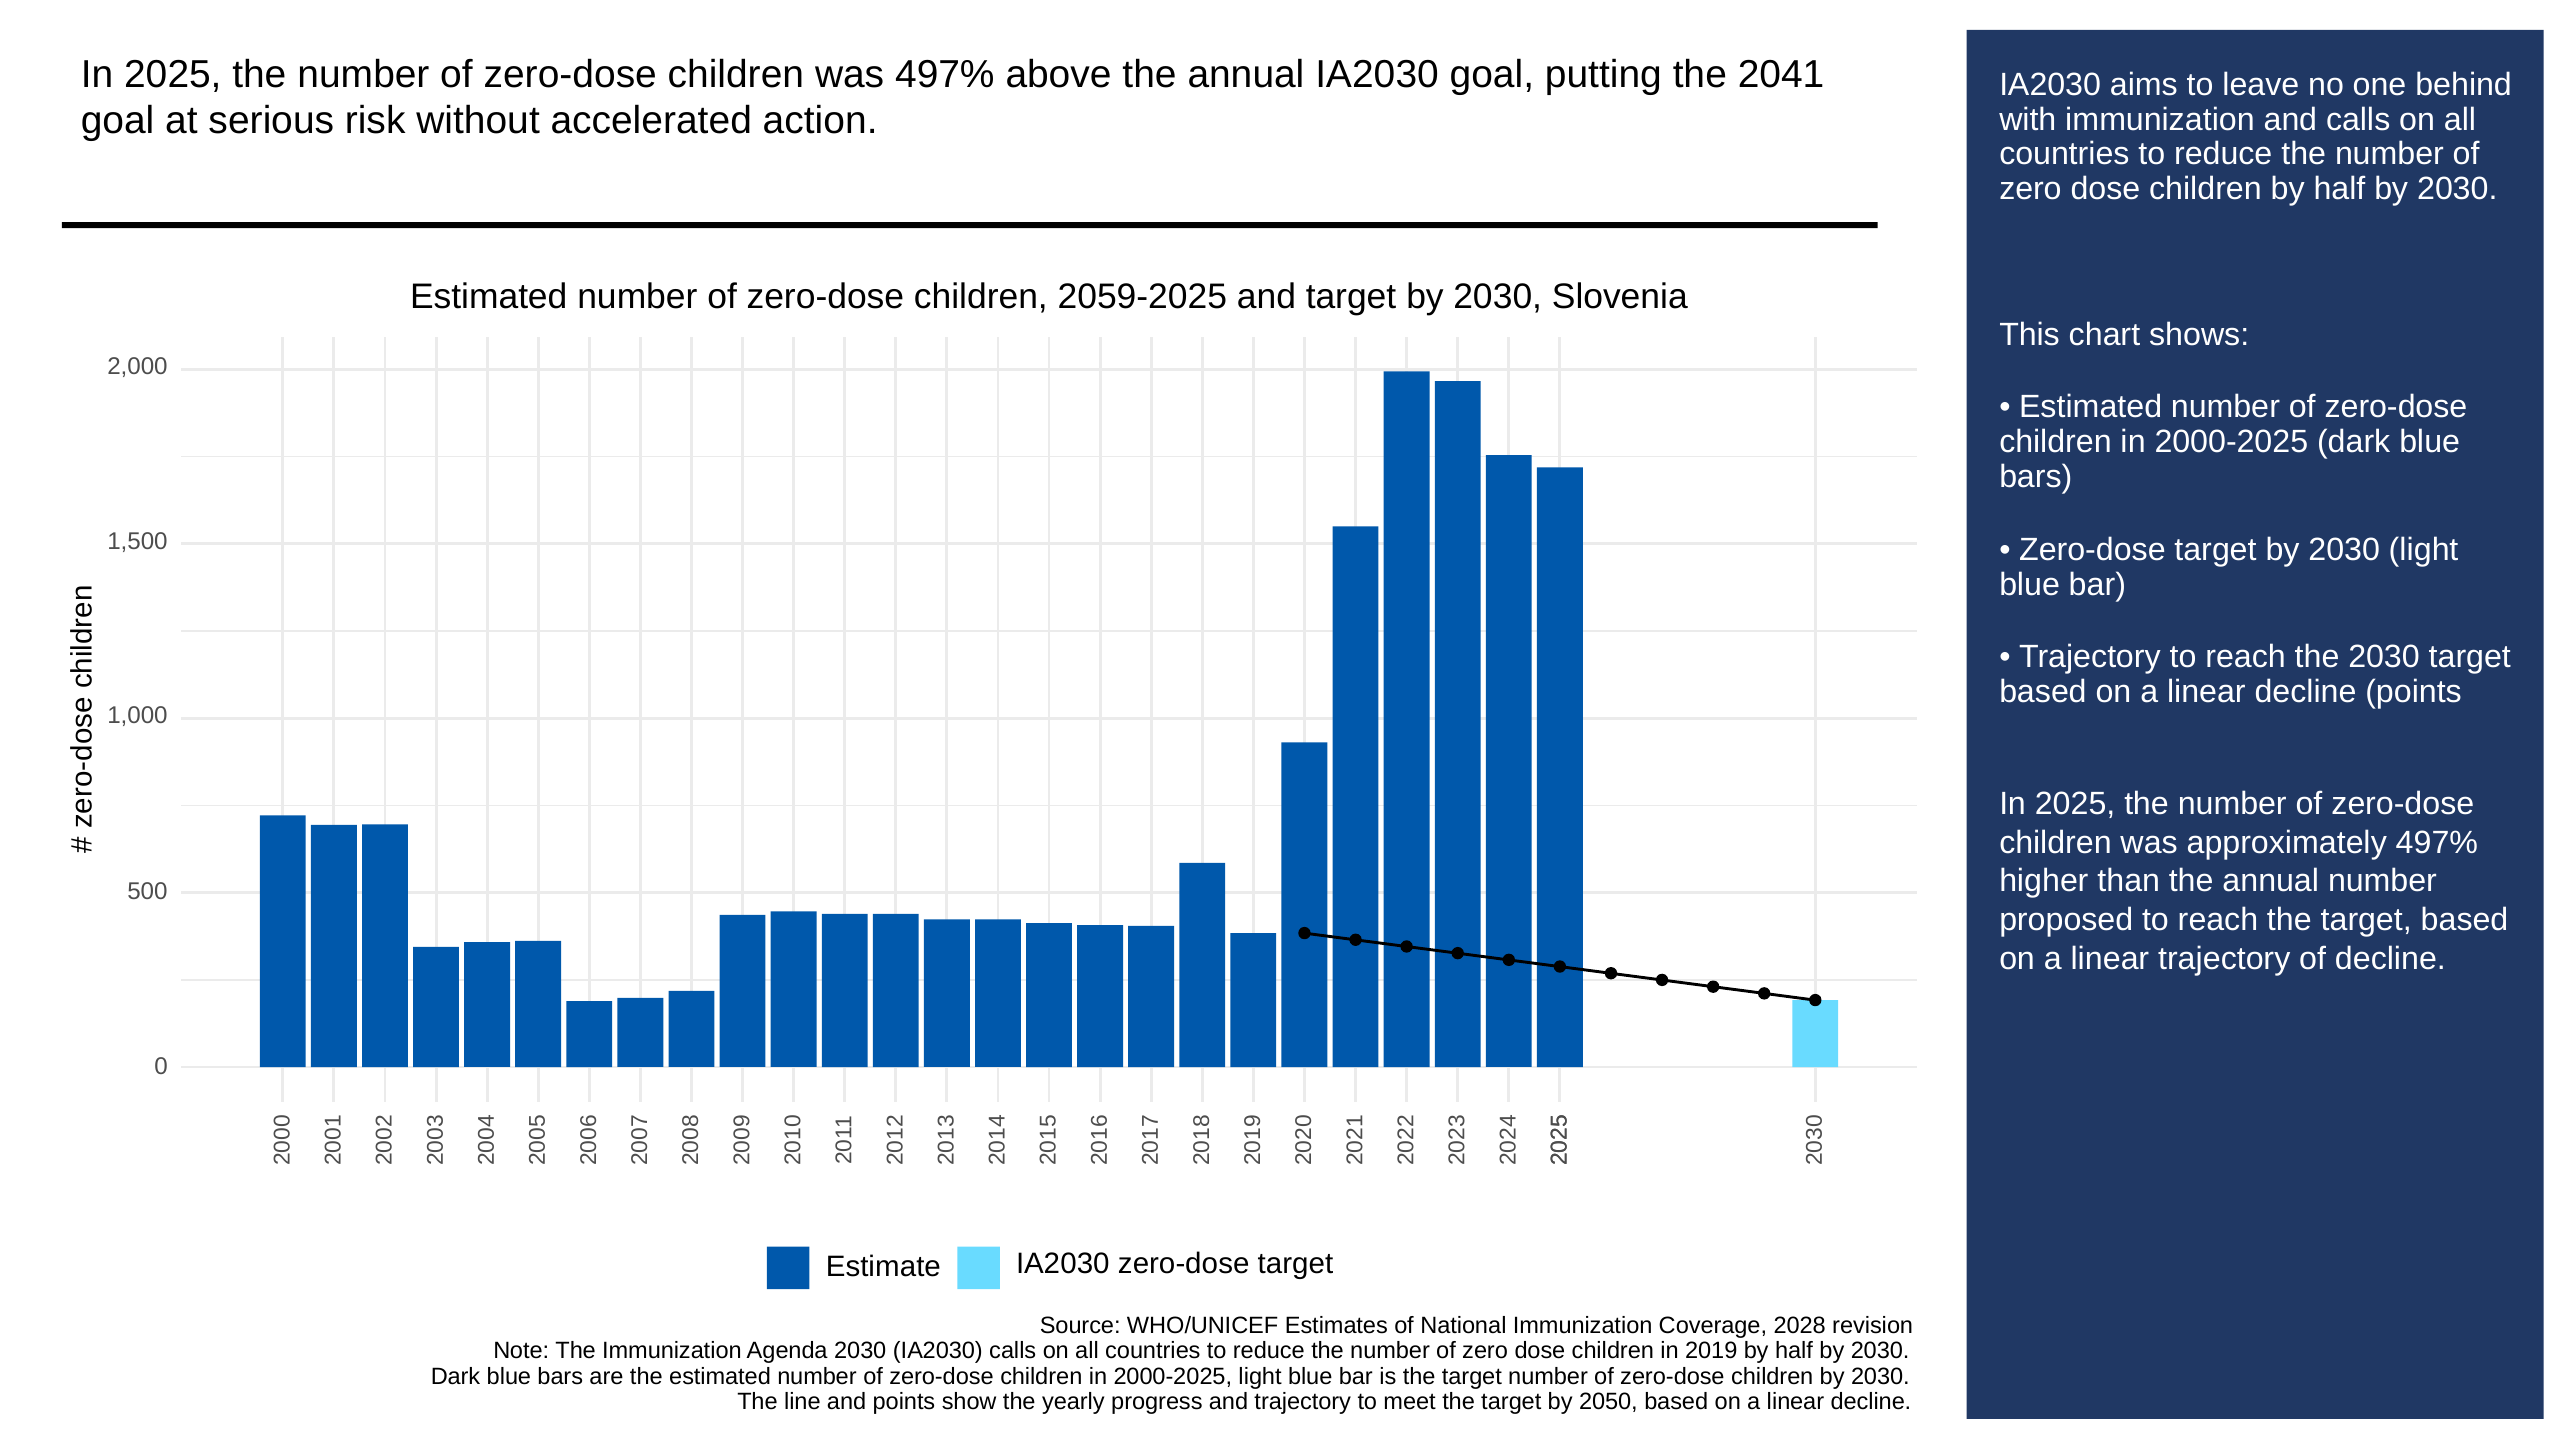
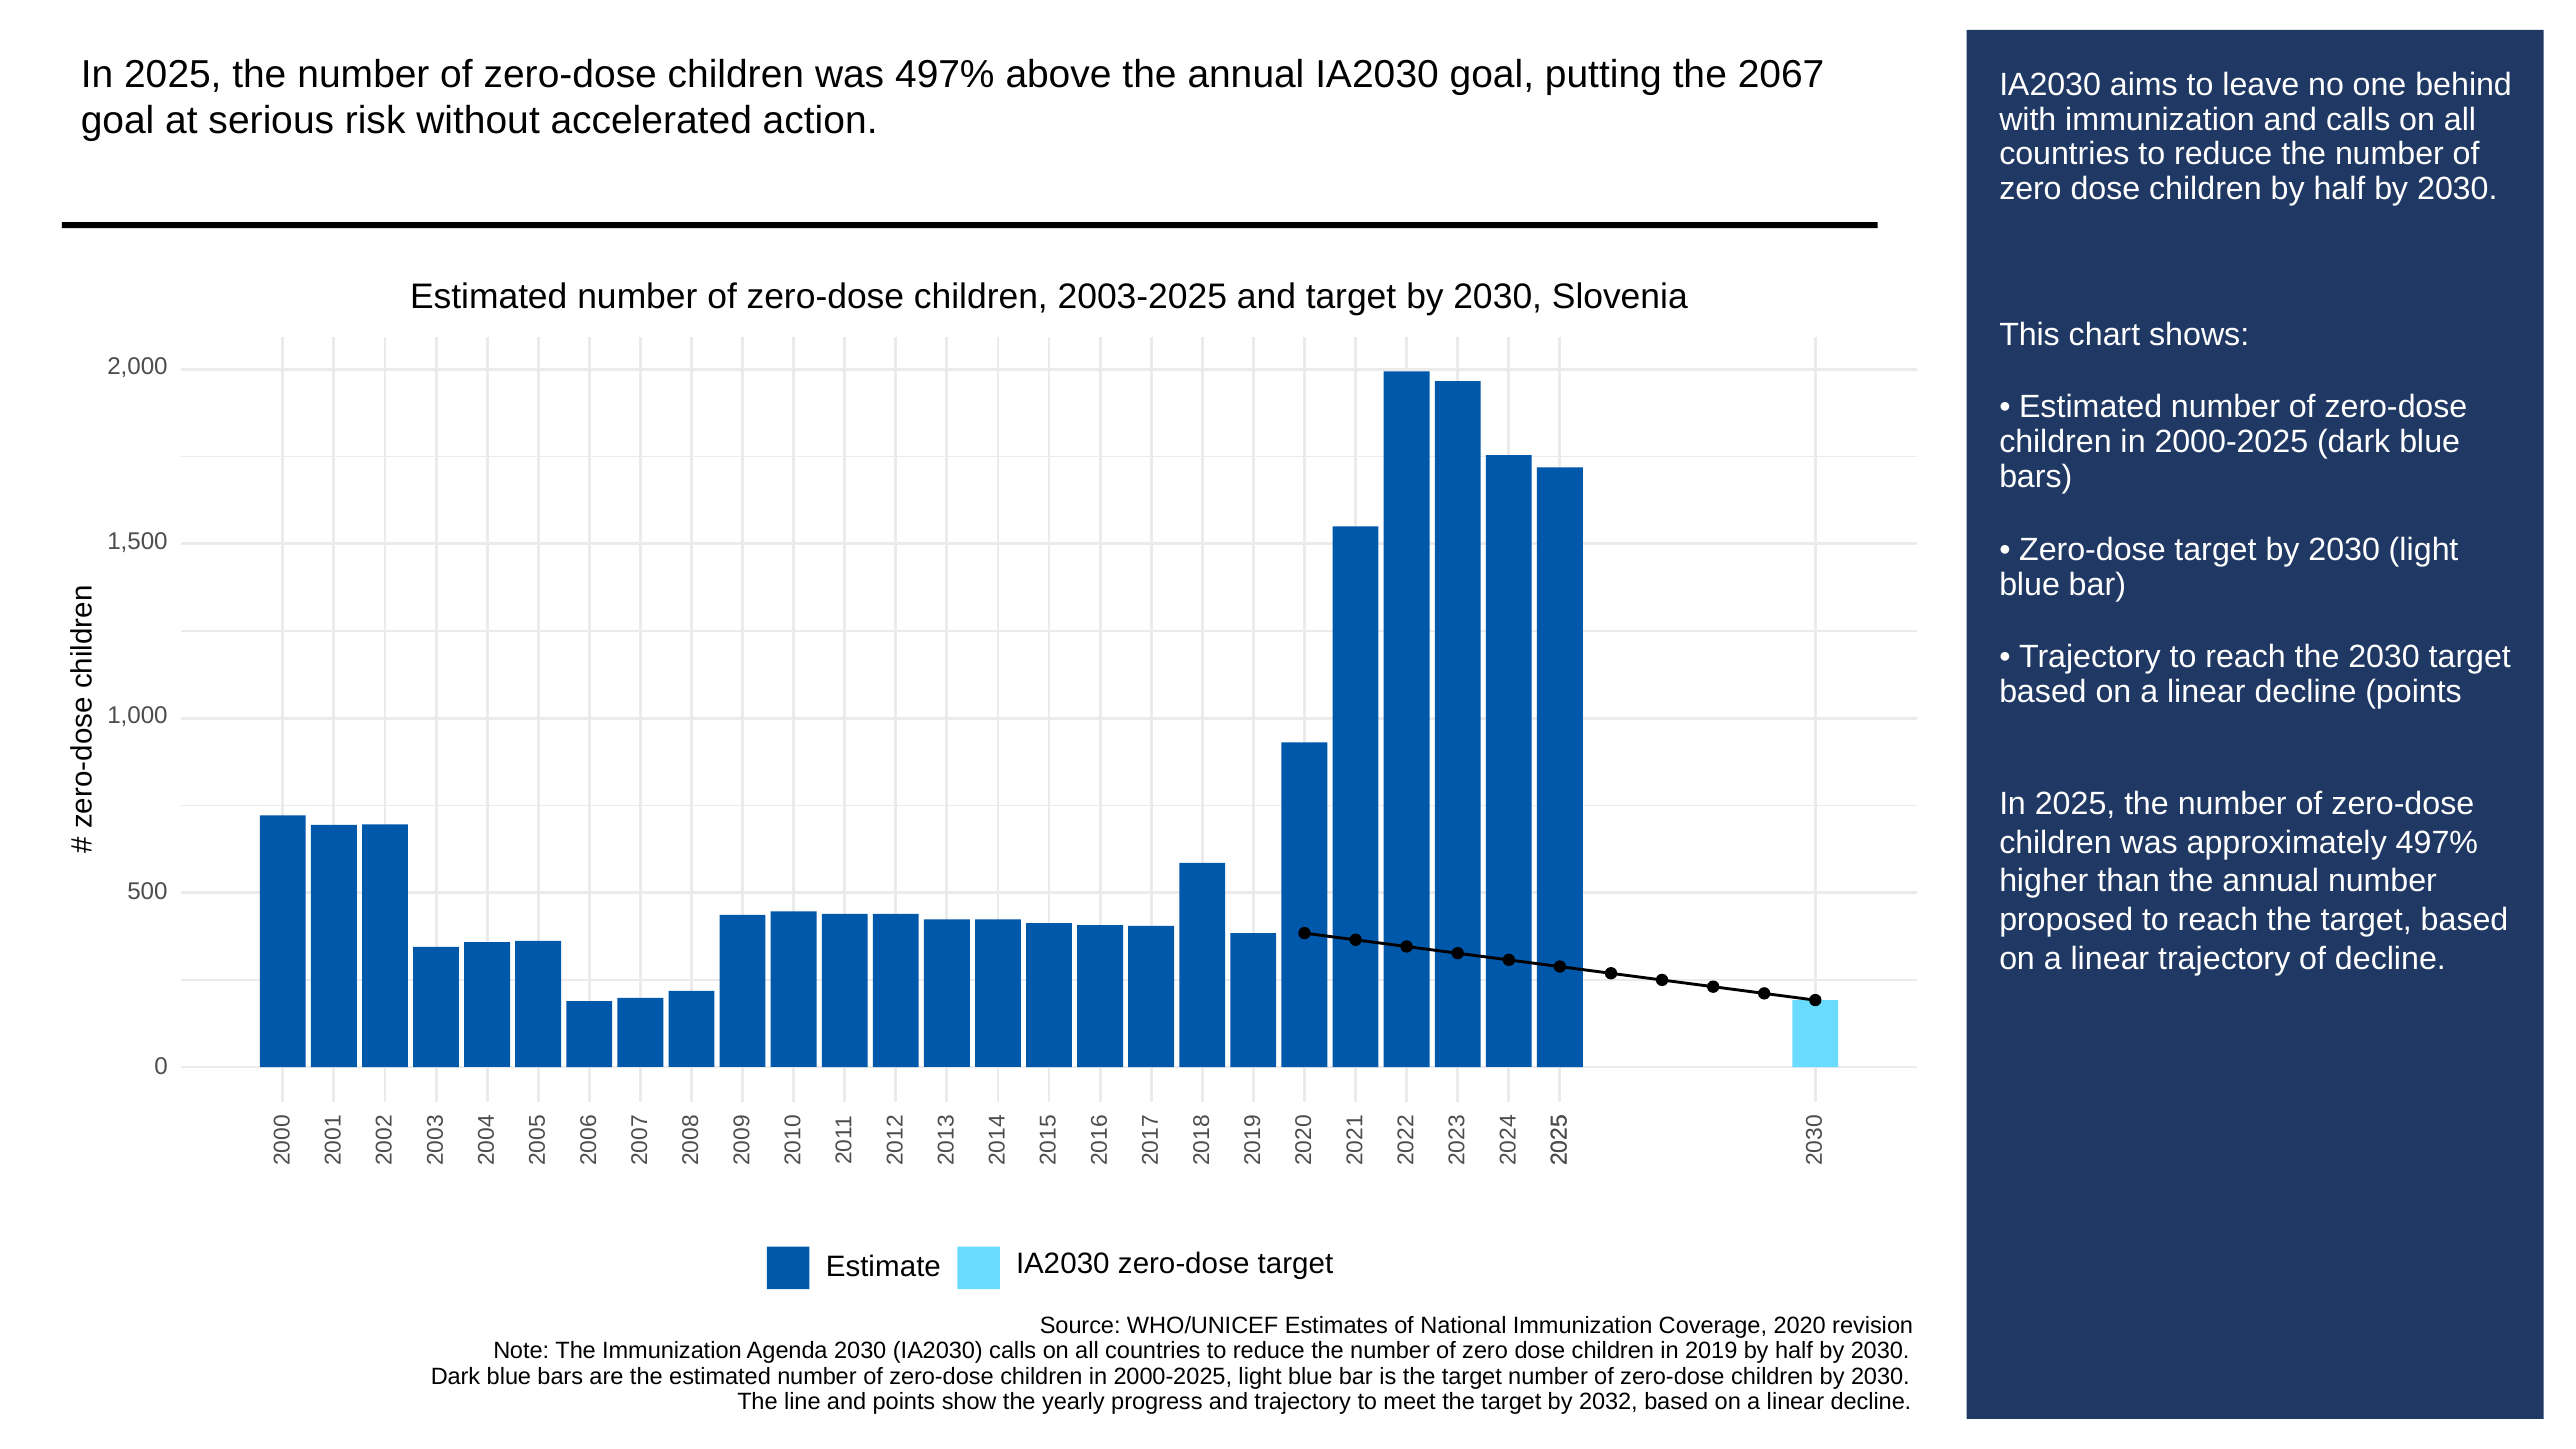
2041: 2041 -> 2067 (1781, 74)
2059-2025: 2059-2025 -> 2003-2025 (1142, 297)
2028: 2028 -> 2020 (1800, 1326)
2050: 2050 -> 2032 (1608, 1402)
